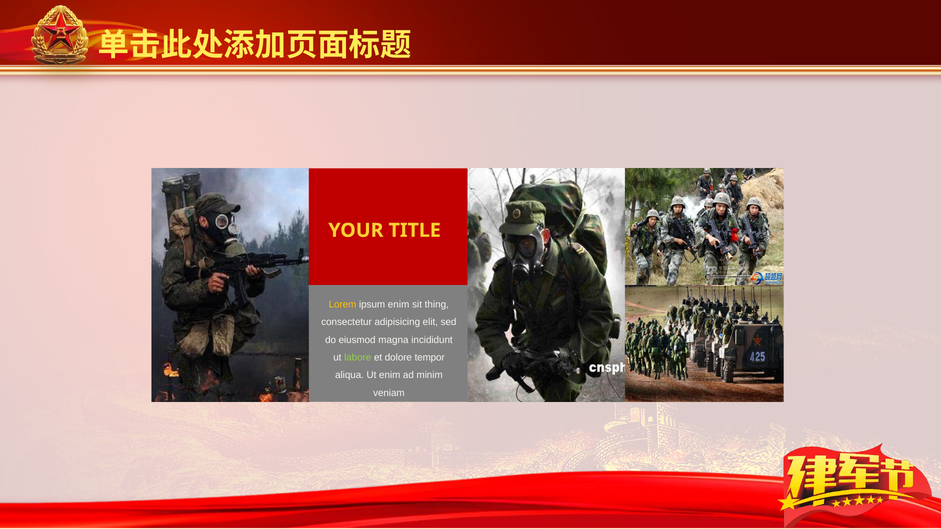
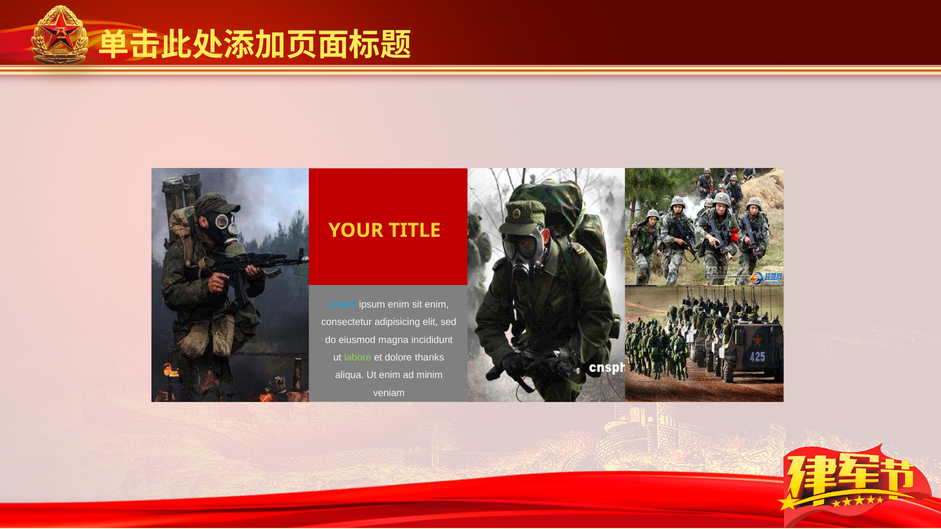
Lorem colour: yellow -> light blue (343, 305)
sit thing: thing -> enim (437, 305)
tempor: tempor -> thanks (430, 358)
